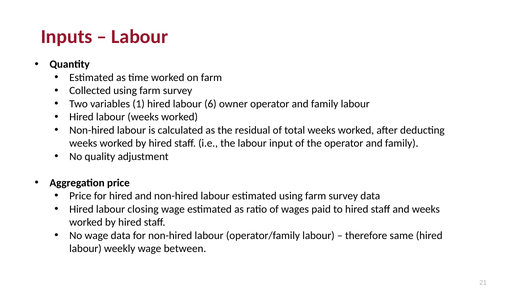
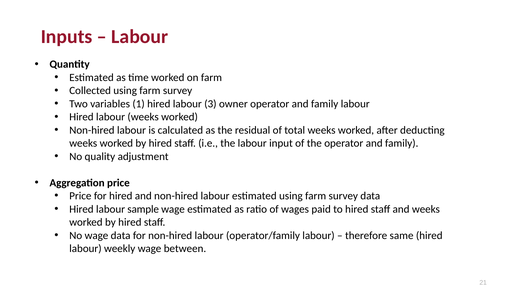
6: 6 -> 3 (210, 104)
closing: closing -> sample (143, 209)
